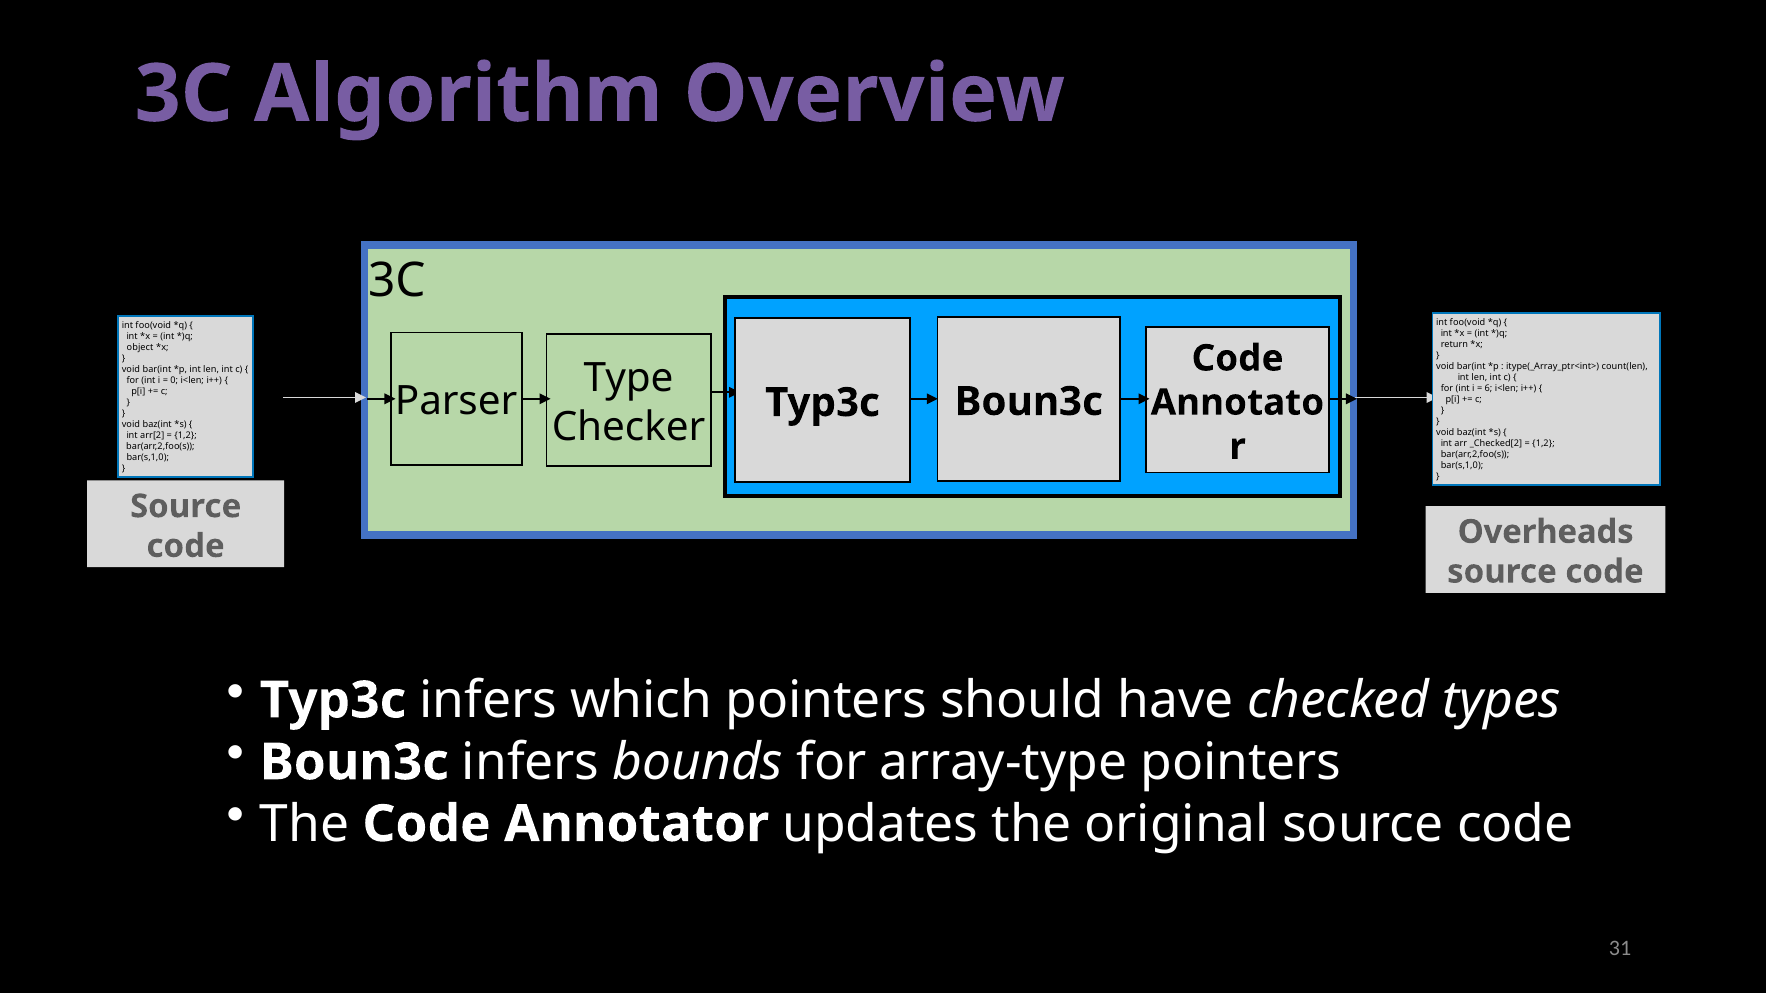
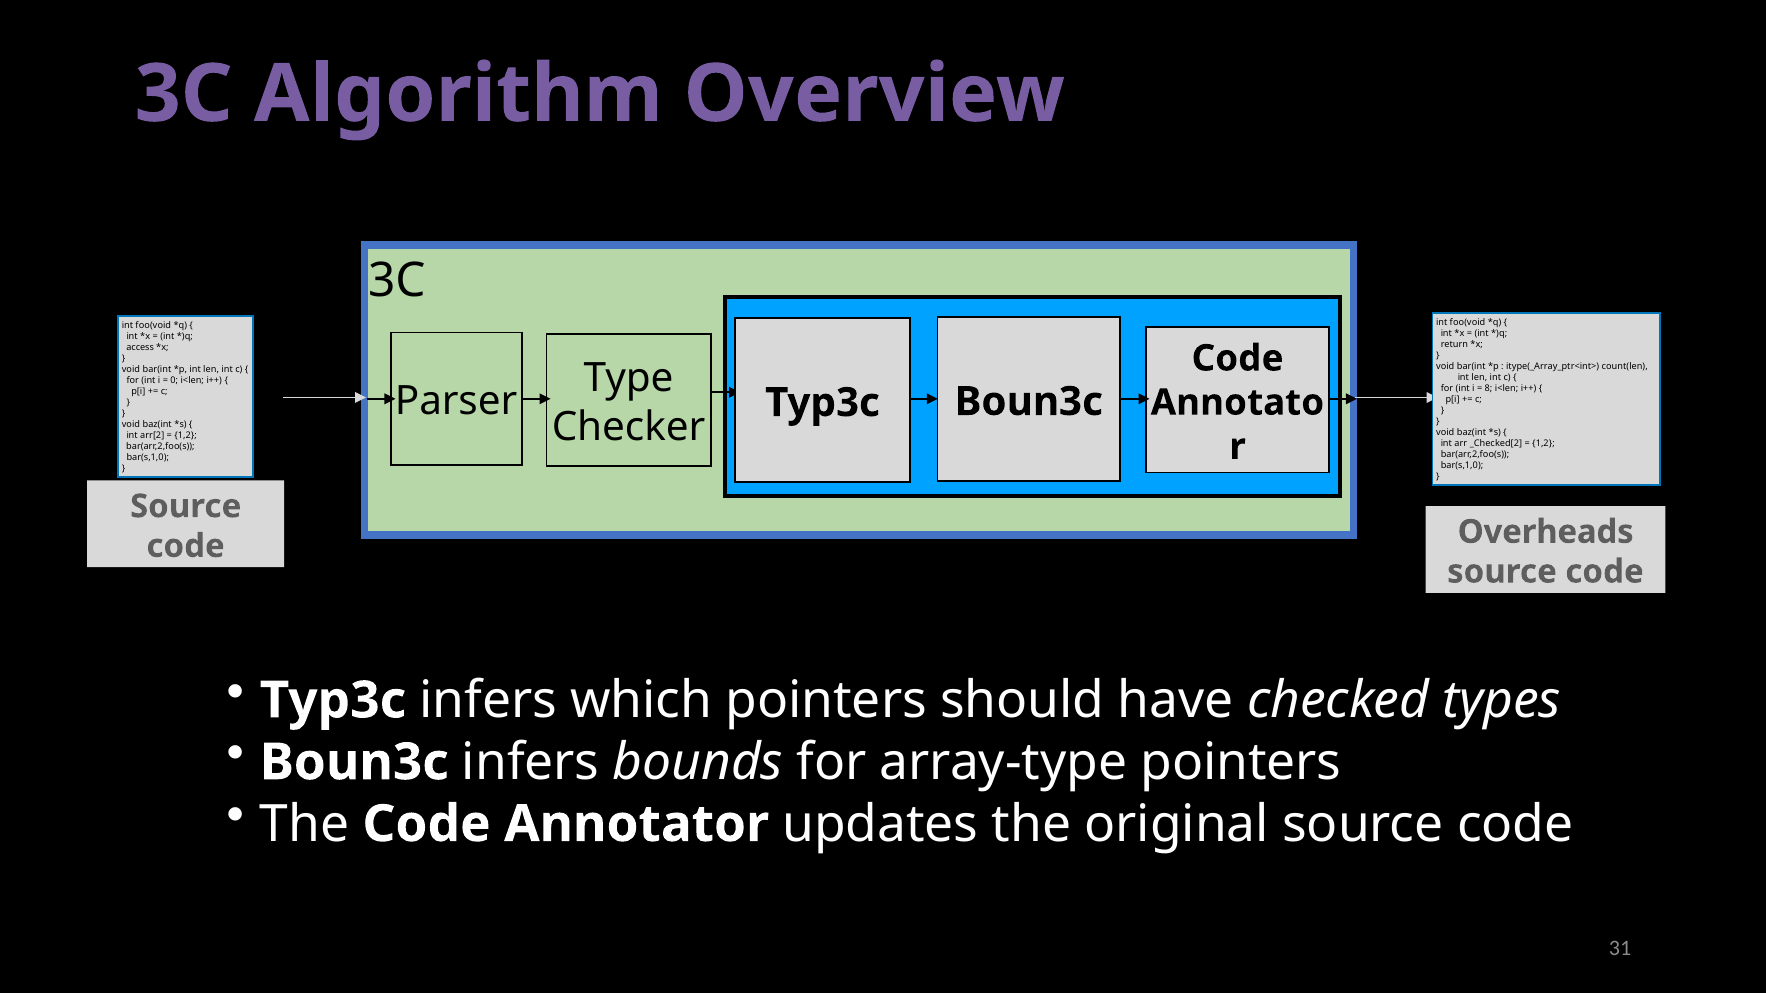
object: object -> access (140, 348)
6: 6 -> 8 (1489, 389)
